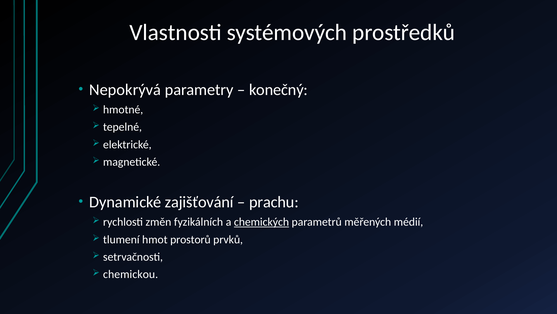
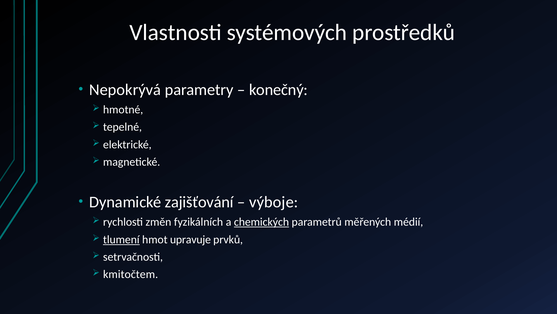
prachu: prachu -> výboje (274, 202)
tlumení underline: none -> present (121, 239)
prostorů: prostorů -> upravuje (190, 239)
chemickou: chemickou -> kmitočtem (131, 274)
